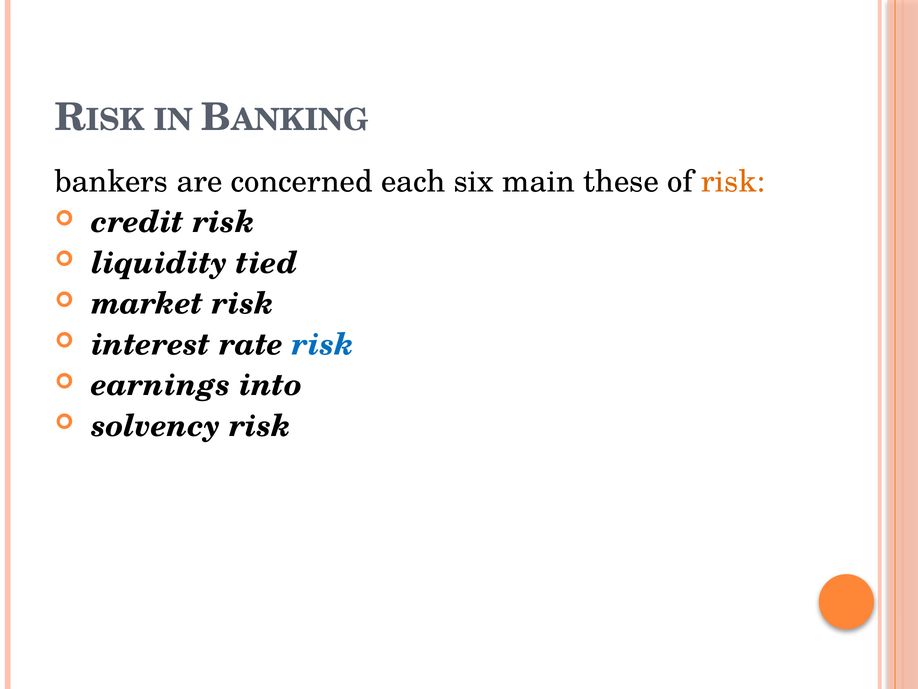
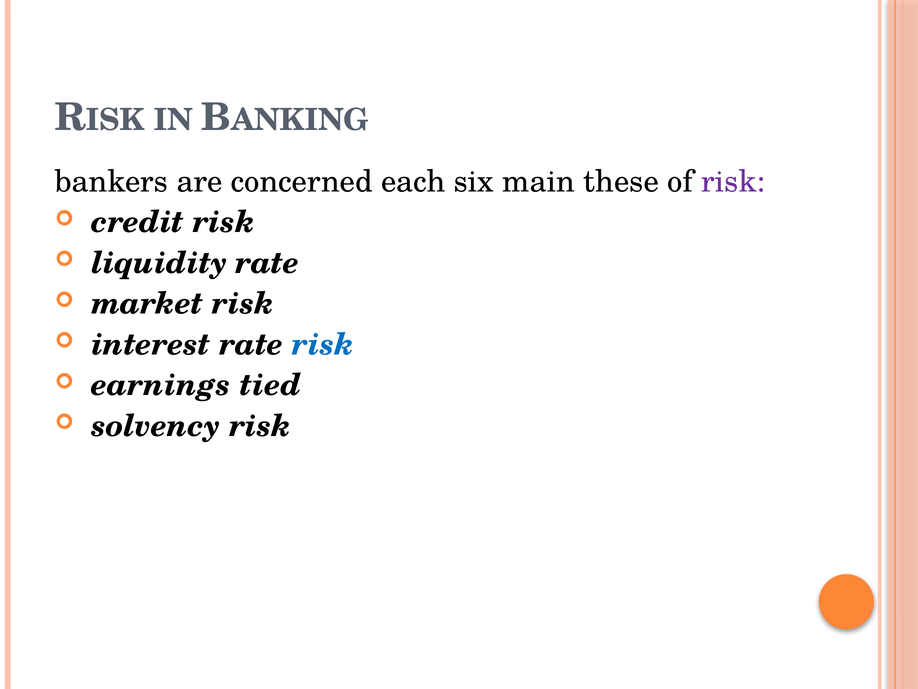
risk colour: orange -> purple (733, 182)
liquidity tied: tied -> rate (267, 263)
into: into -> tied (270, 385)
